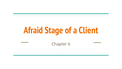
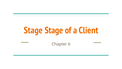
Afraid: Afraid -> Stage (33, 30)
